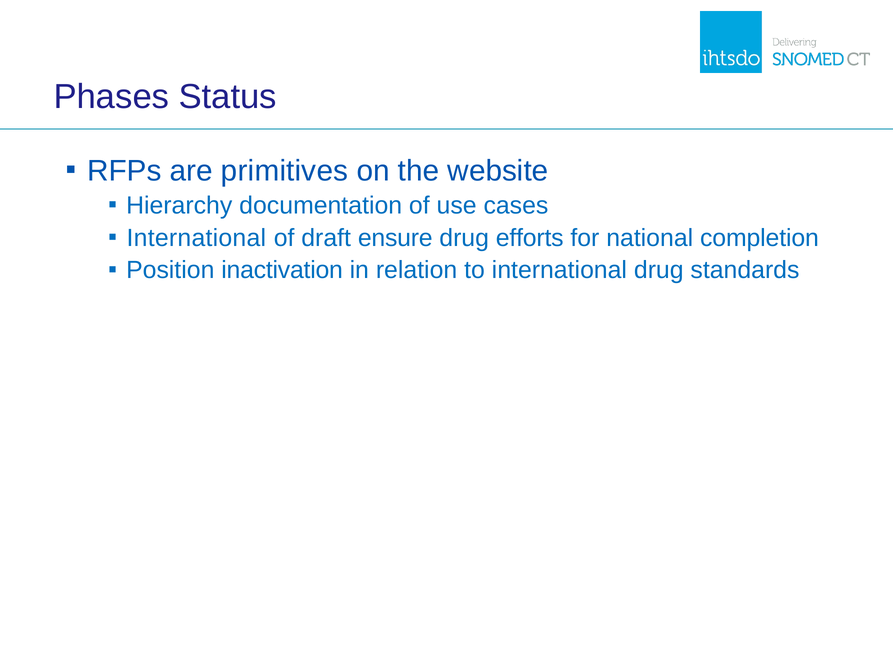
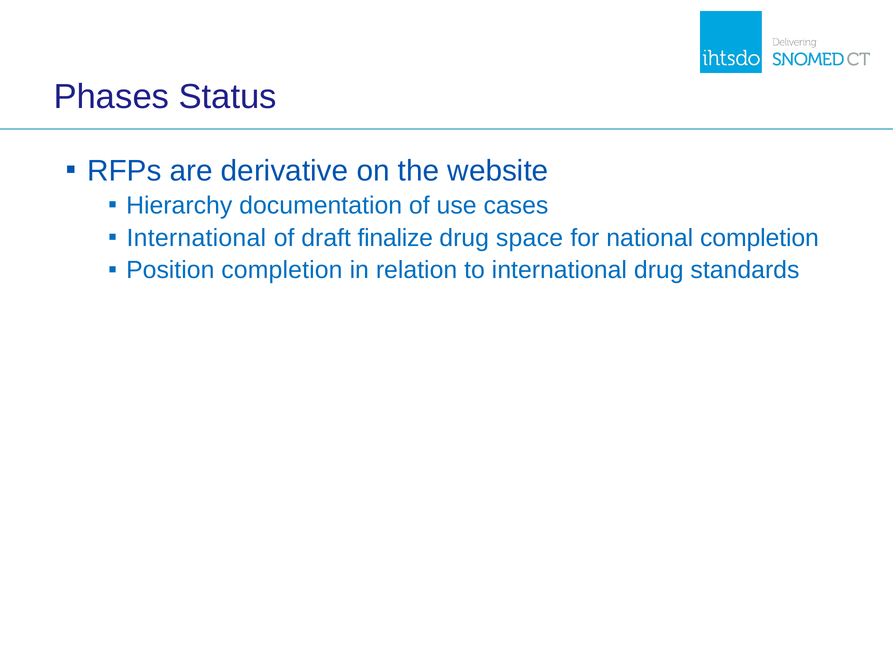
primitives: primitives -> derivative (285, 171)
ensure: ensure -> finalize (395, 238)
efforts: efforts -> space (530, 238)
Position inactivation: inactivation -> completion (282, 270)
